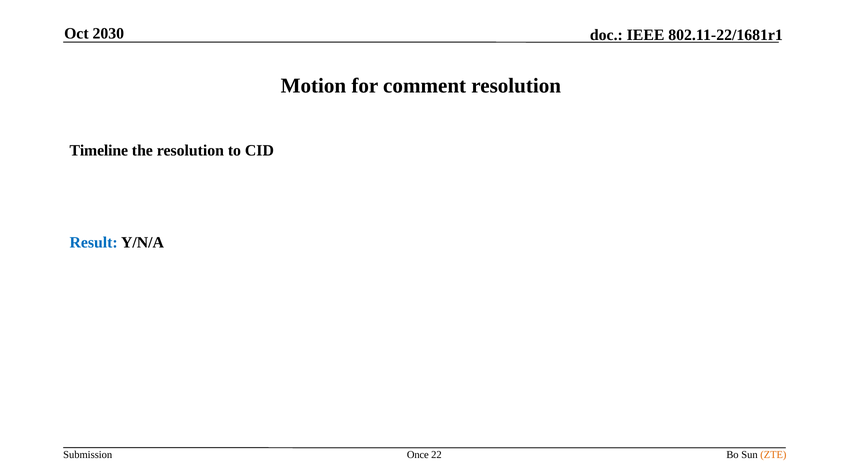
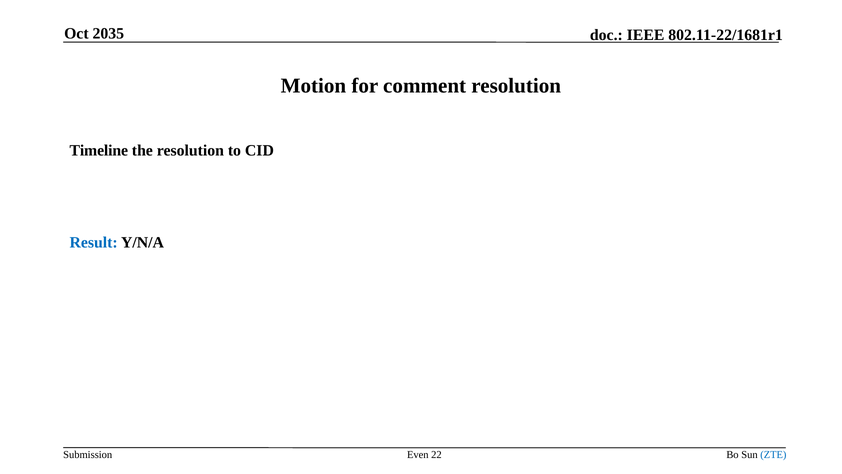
2030: 2030 -> 2035 (108, 33)
Once: Once -> Even (418, 454)
ZTE colour: orange -> blue (773, 454)
